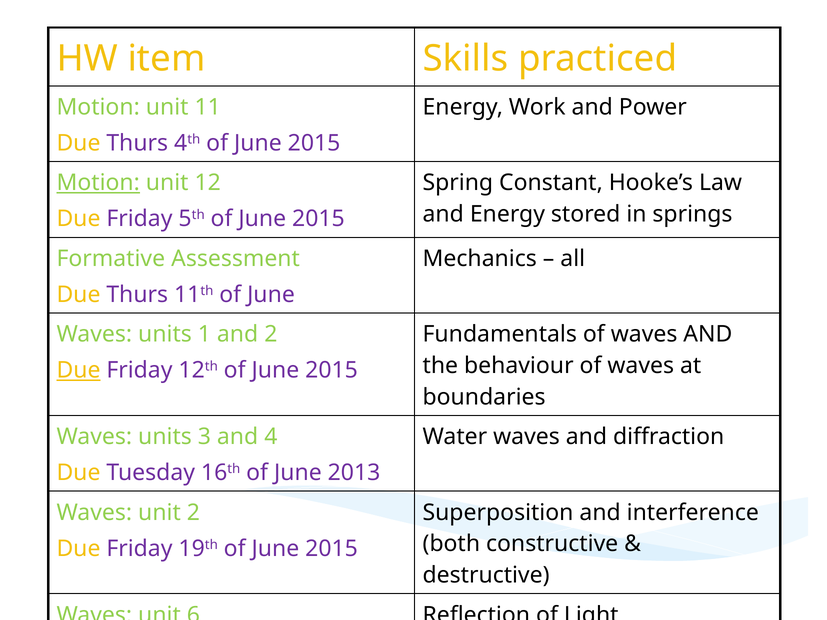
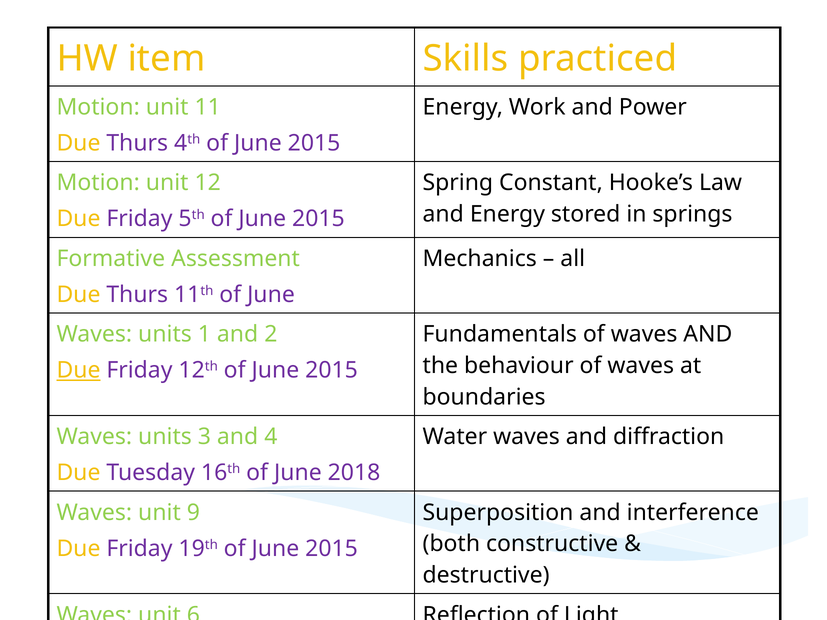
Motion underline: present -> none (98, 183)
2013: 2013 -> 2018 (354, 473)
unit 2: 2 -> 9 (193, 513)
